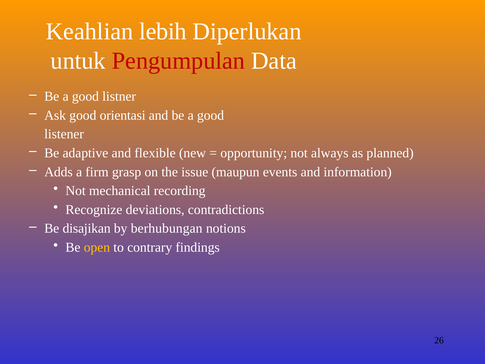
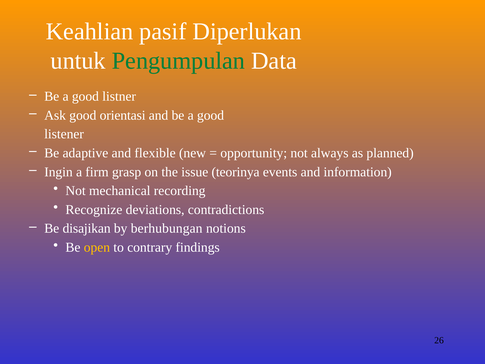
lebih: lebih -> pasif (163, 32)
Pengumpulan colour: red -> green (178, 61)
Adds: Adds -> Ingin (58, 172)
maupun: maupun -> teorinya (236, 172)
